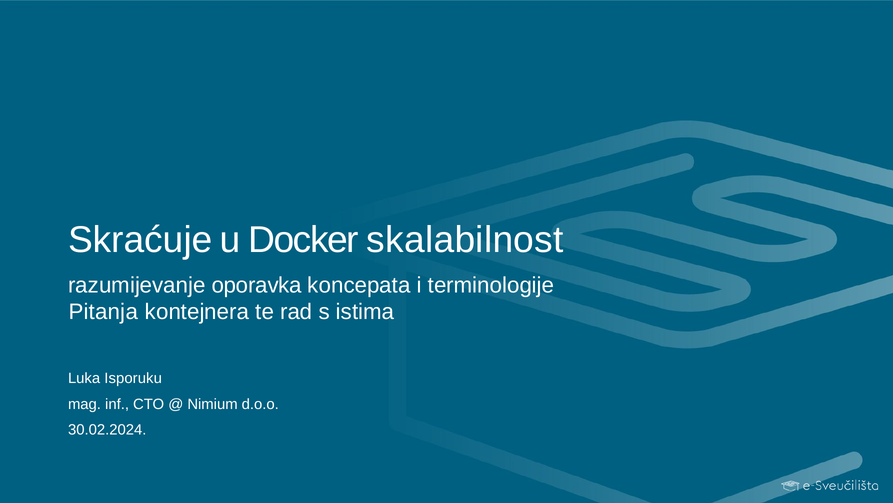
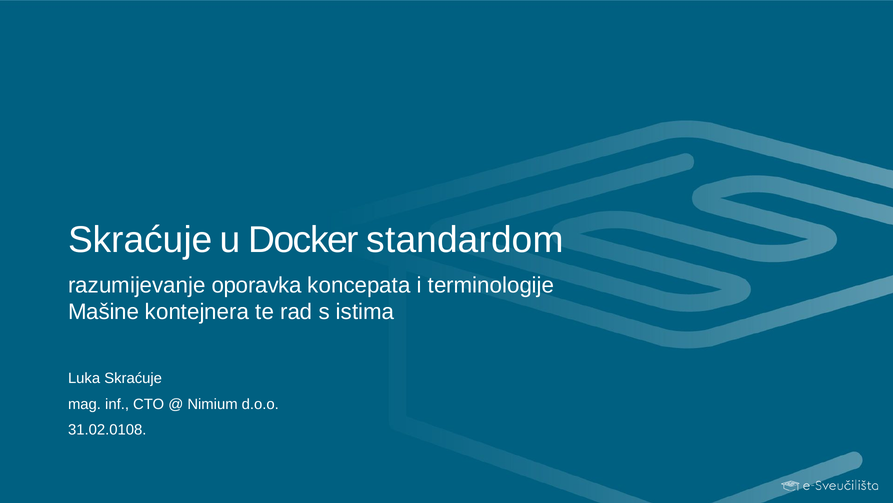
skalabilnost: skalabilnost -> standardom (465, 240)
Pitanja: Pitanja -> Mašine (104, 312)
Luka Isporuku: Isporuku -> Skraćuje (133, 378)
30.02.2024: 30.02.2024 -> 31.02.0108 (107, 429)
